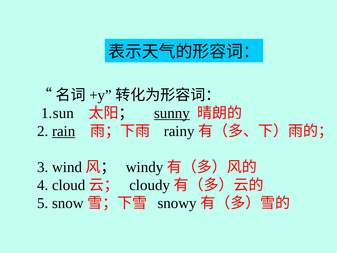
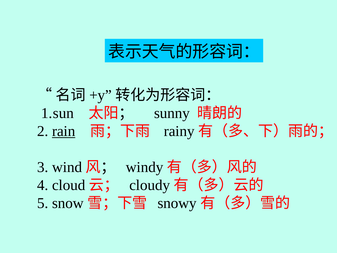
sunny underline: present -> none (172, 113)
